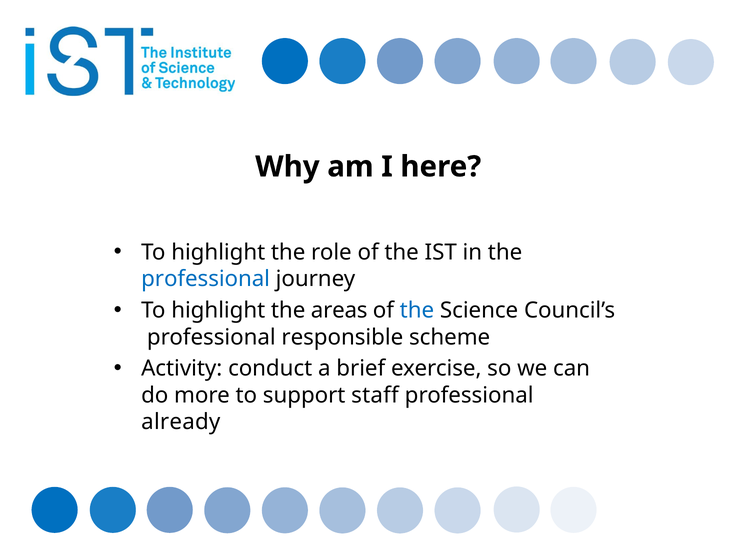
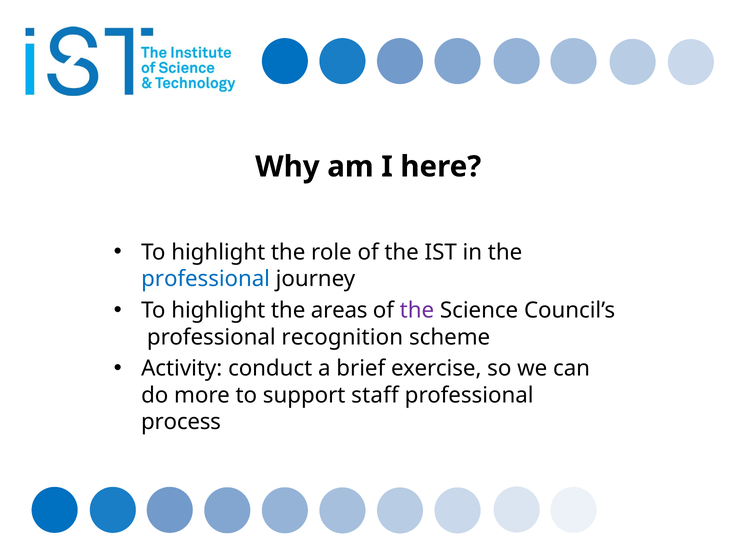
the colour: blue -> purple (417, 311)
responsible: responsible -> recognition (342, 337)
already: already -> process (181, 422)
